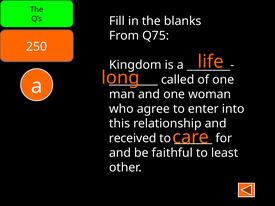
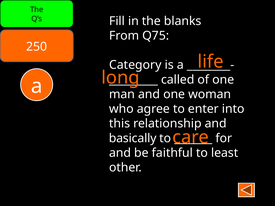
Kingdom: Kingdom -> Category (135, 65)
received: received -> basically (133, 138)
